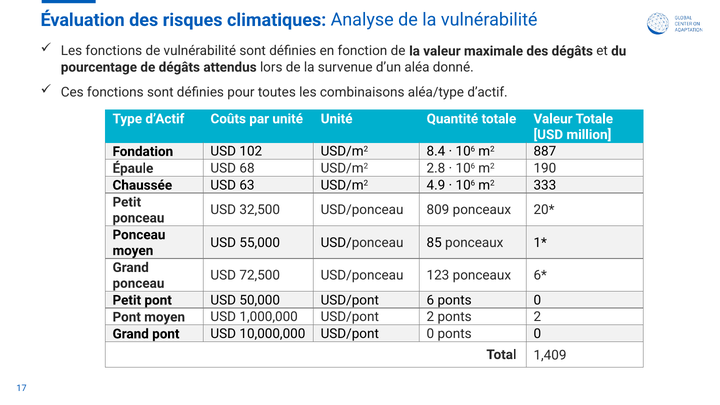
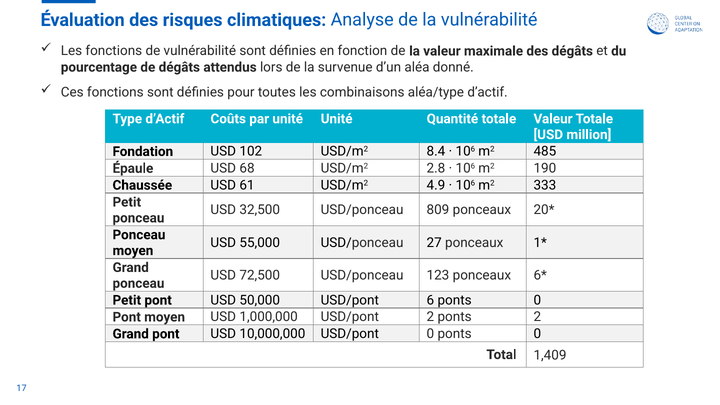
887: 887 -> 485 (545, 152)
63: 63 -> 61 (247, 185)
85: 85 -> 27 (434, 243)
